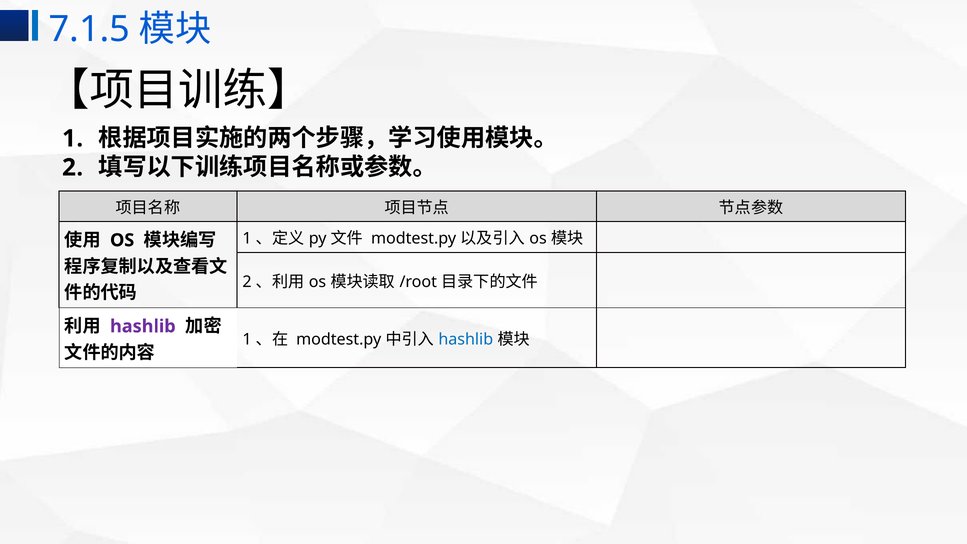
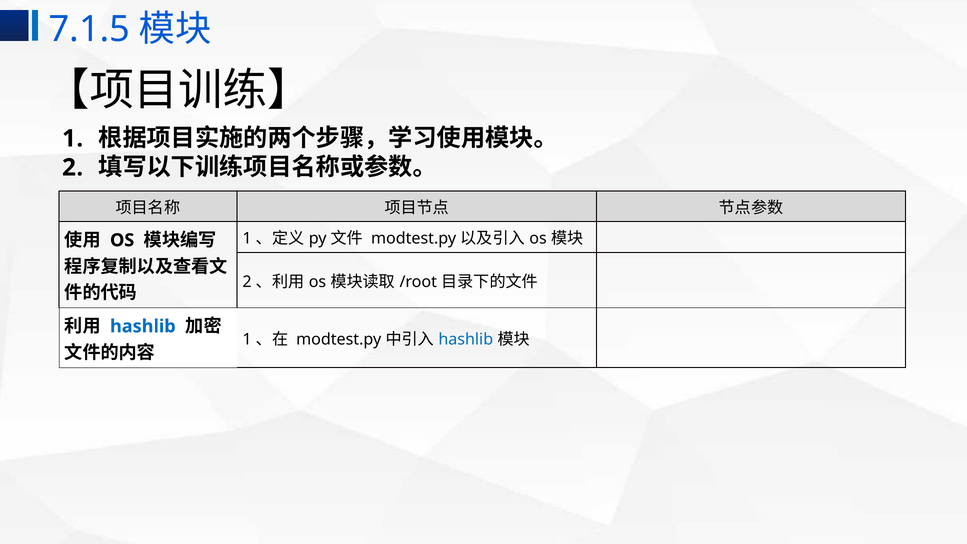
hashlib colour: purple -> blue (143, 326)
